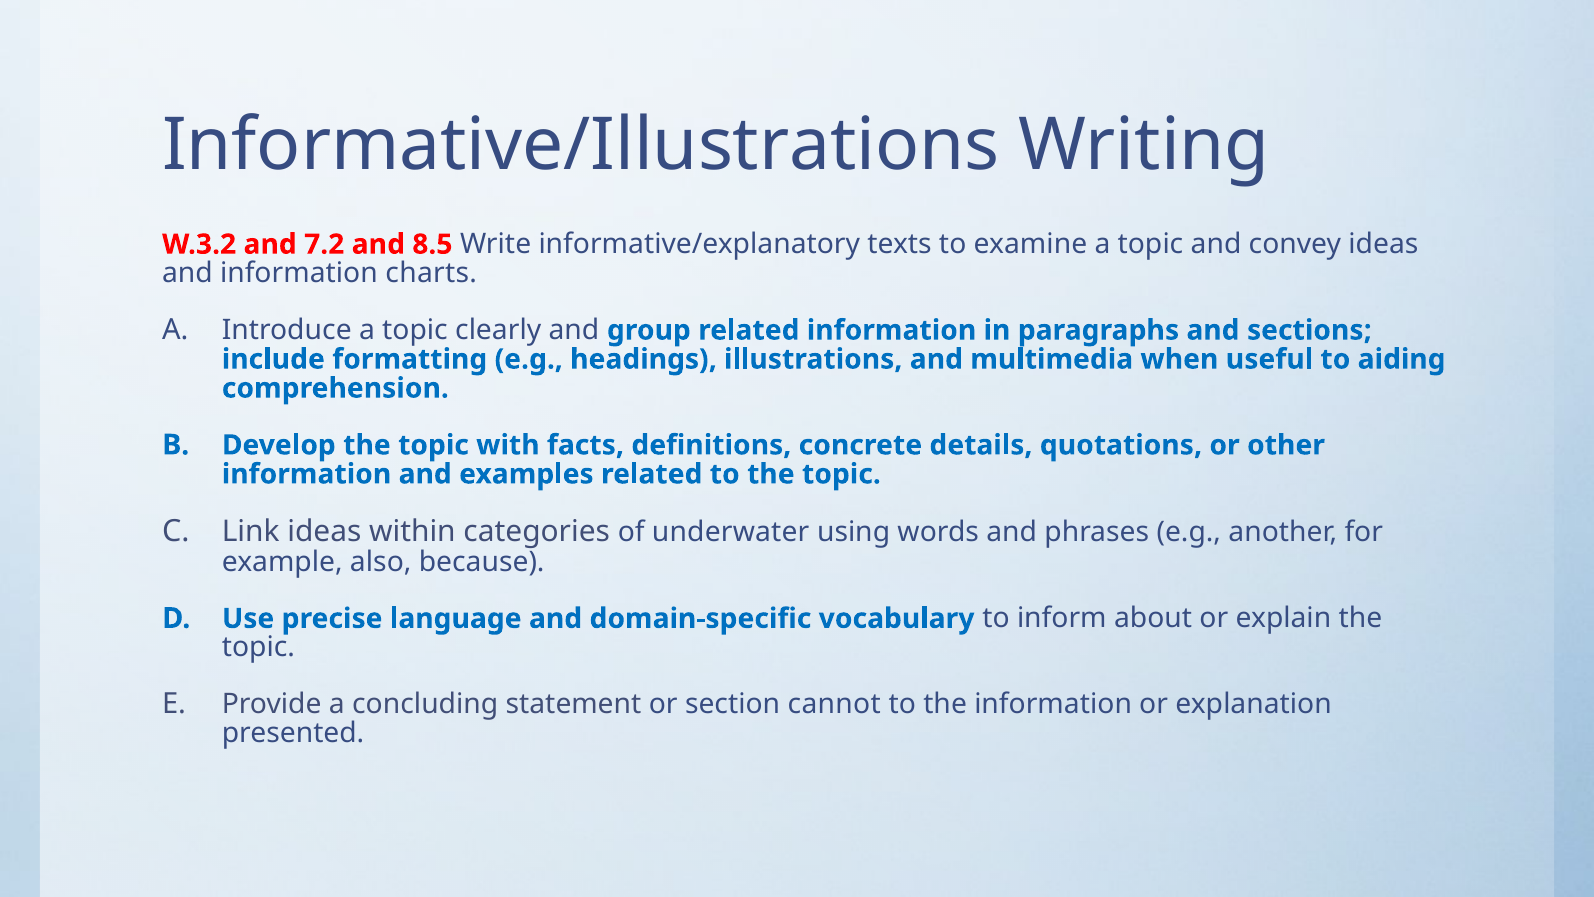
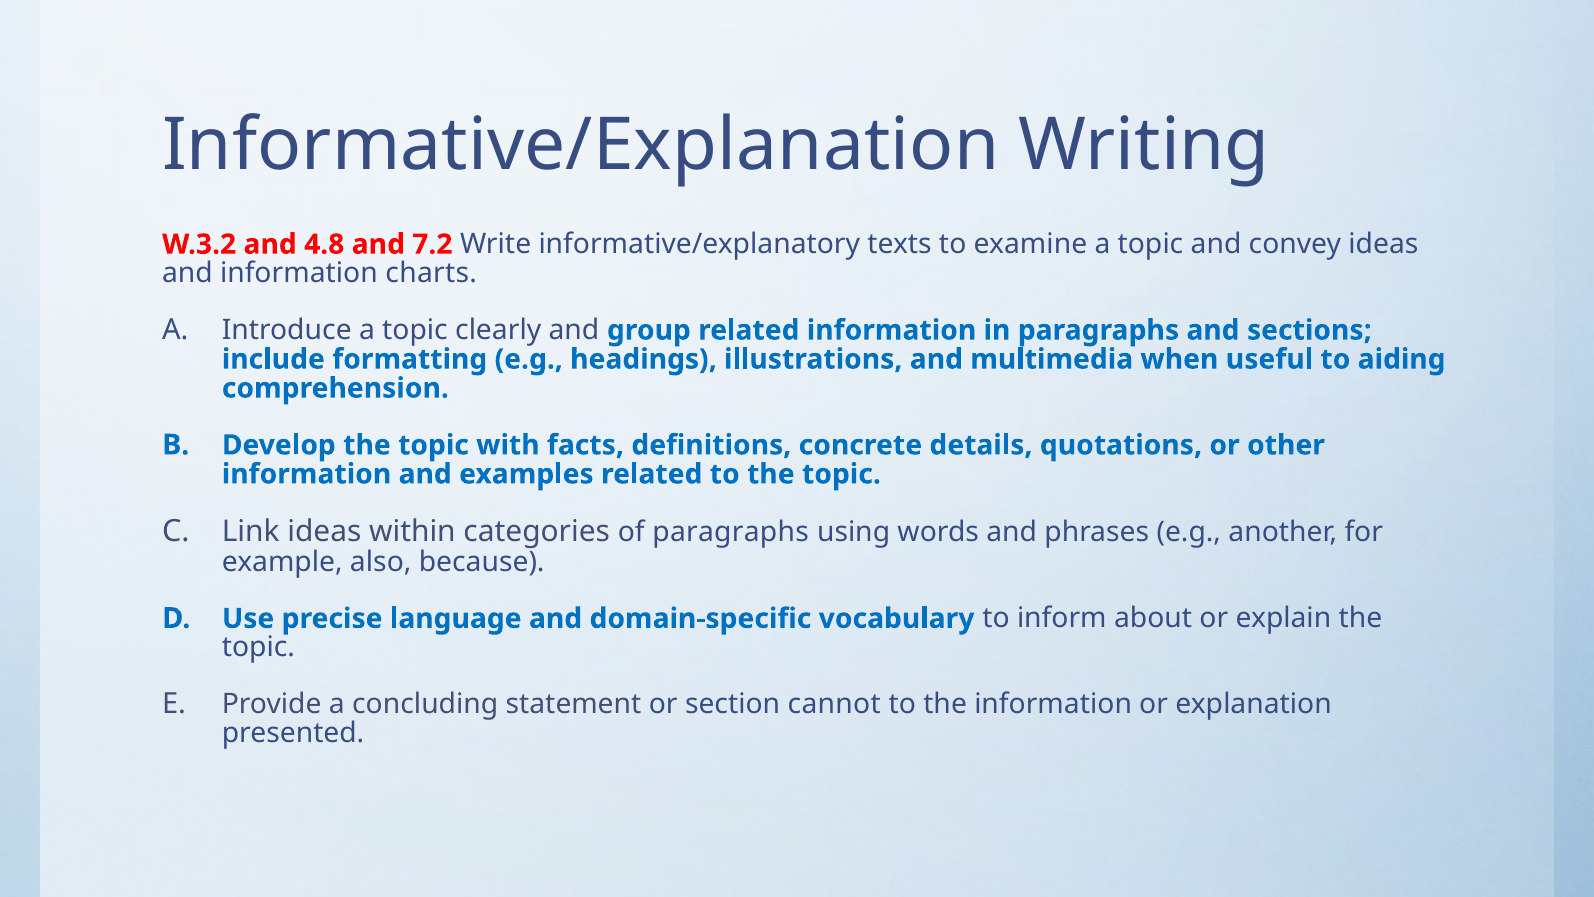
Informative/Illustrations: Informative/Illustrations -> Informative/Explanation (581, 146)
7.2: 7.2 -> 4.8 (324, 244)
8.5: 8.5 -> 7.2 (432, 244)
of underwater: underwater -> paragraphs (731, 532)
